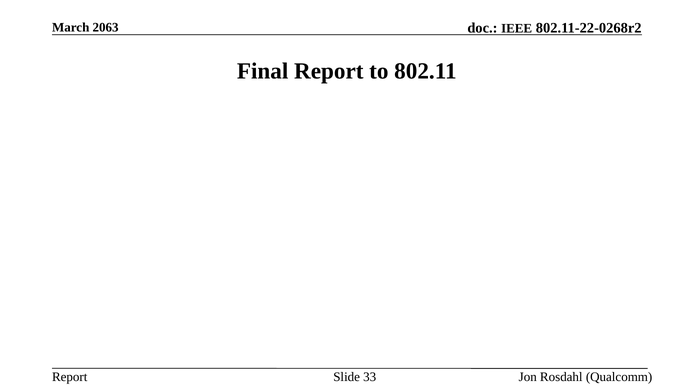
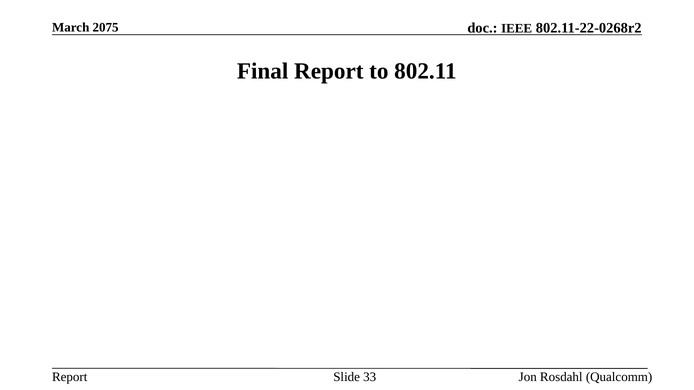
2063: 2063 -> 2075 (106, 28)
